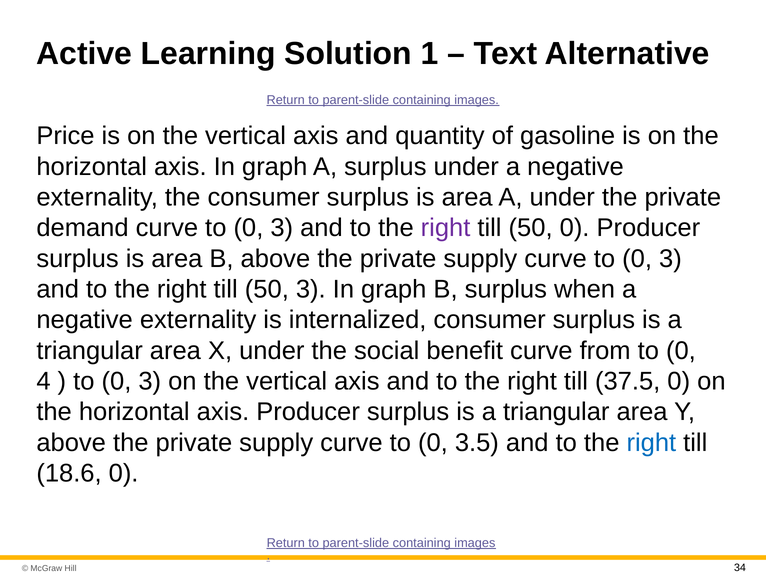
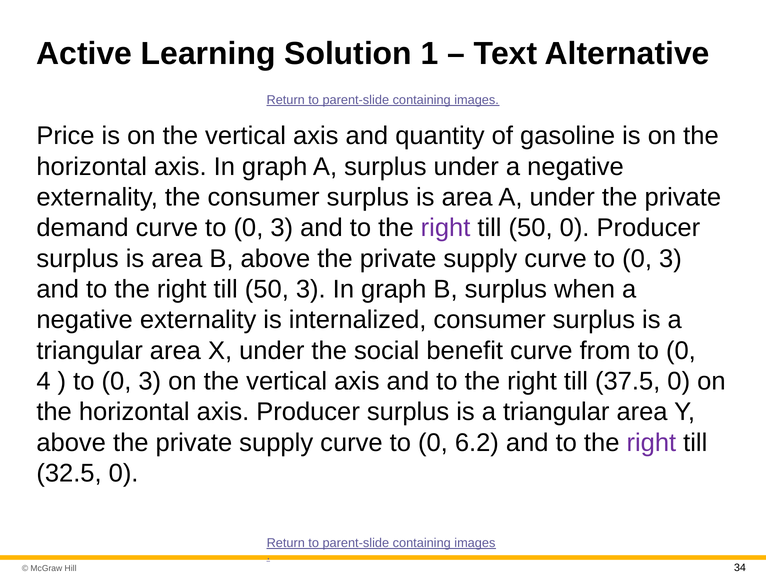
3.5: 3.5 -> 6.2 (477, 442)
right colour: blue -> purple (651, 442)
18.6: 18.6 -> 32.5 (69, 473)
